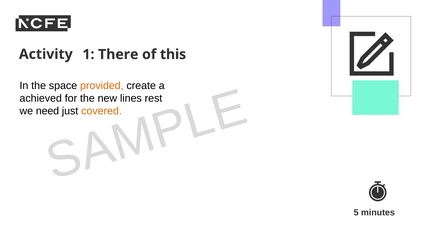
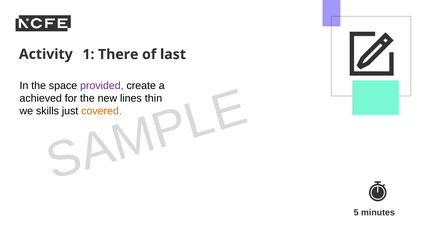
this: this -> last (173, 54)
provided colour: orange -> purple (102, 86)
rest: rest -> thin (153, 98)
need: need -> skills (47, 111)
